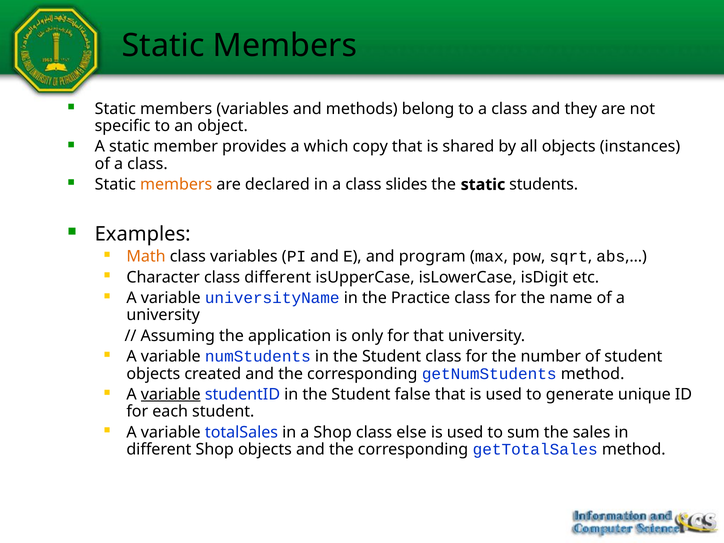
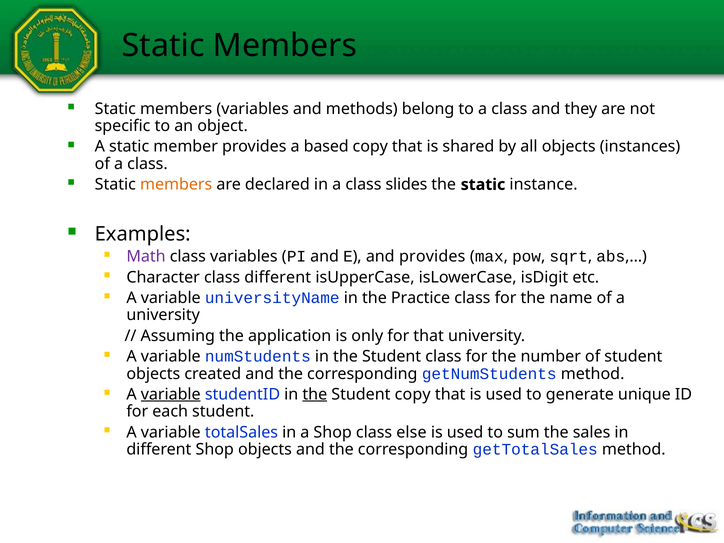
which: which -> based (326, 147)
students: students -> instance (544, 185)
Math colour: orange -> purple (146, 257)
and program: program -> provides (432, 257)
the underline: none -> present (315, 394)
Student false: false -> copy (413, 394)
